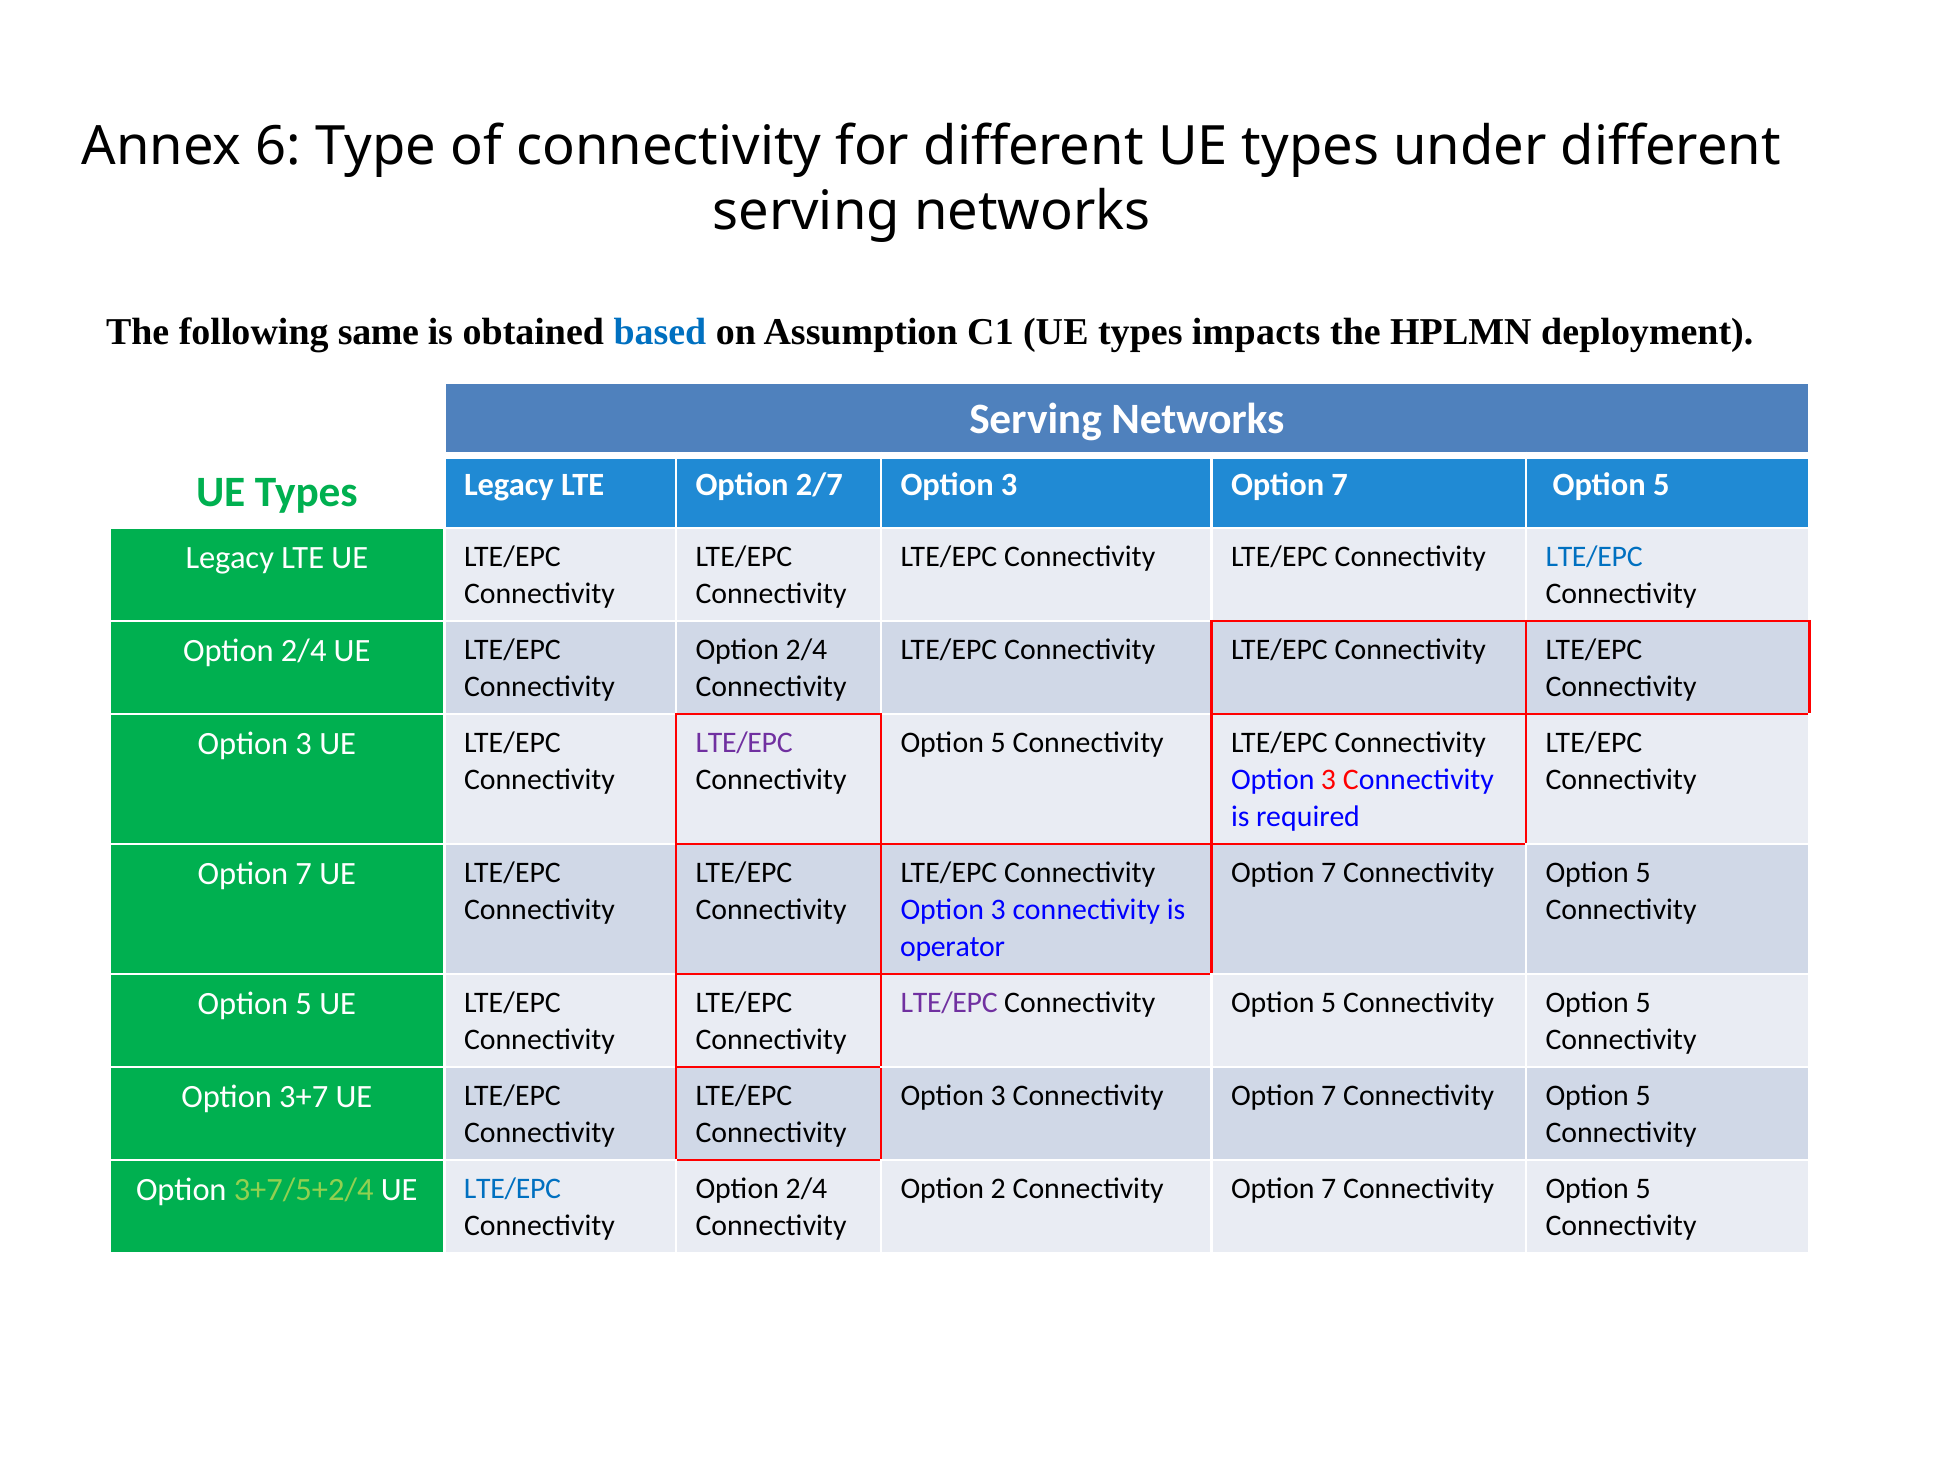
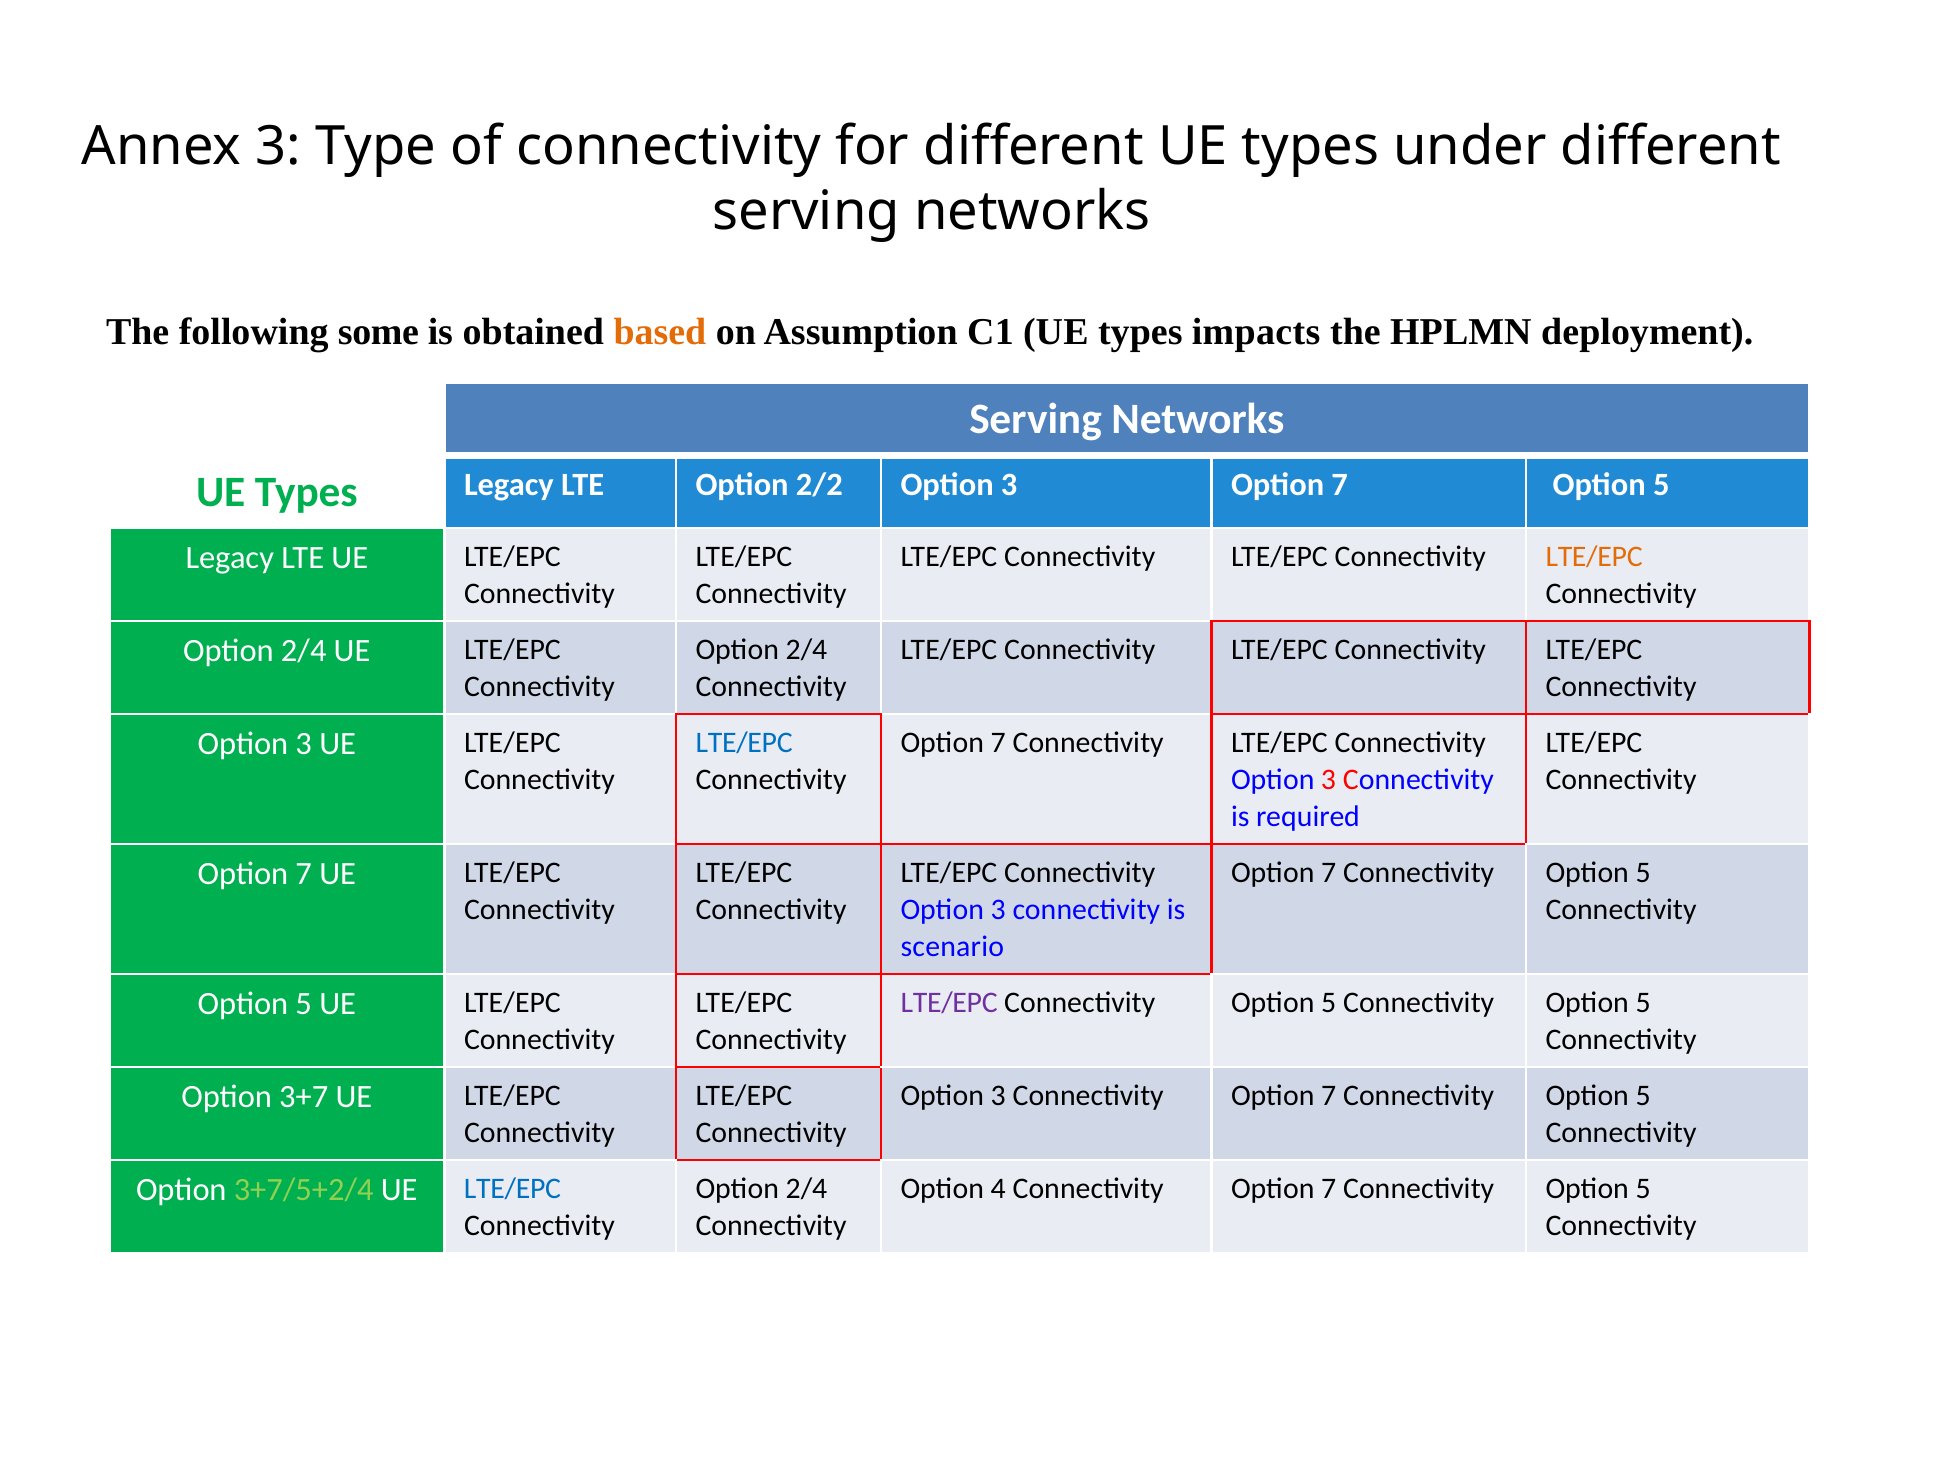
Annex 6: 6 -> 3 (279, 147)
same: same -> some (378, 333)
based colour: blue -> orange (660, 333)
2/7: 2/7 -> 2/2 (819, 485)
LTE/EPC colour: blue -> orange (1594, 556)
LTE/EPC colour: purple -> blue (744, 743)
5: 5 -> 7 (998, 743)
operator: operator -> scenario (952, 946)
2: 2 -> 4 (998, 1189)
